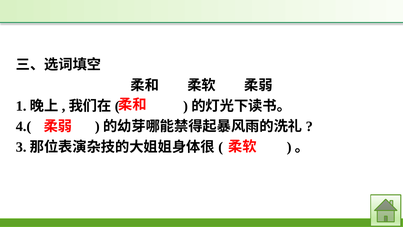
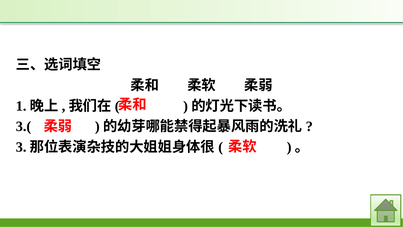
4.(: 4.( -> 3.( (24, 126)
